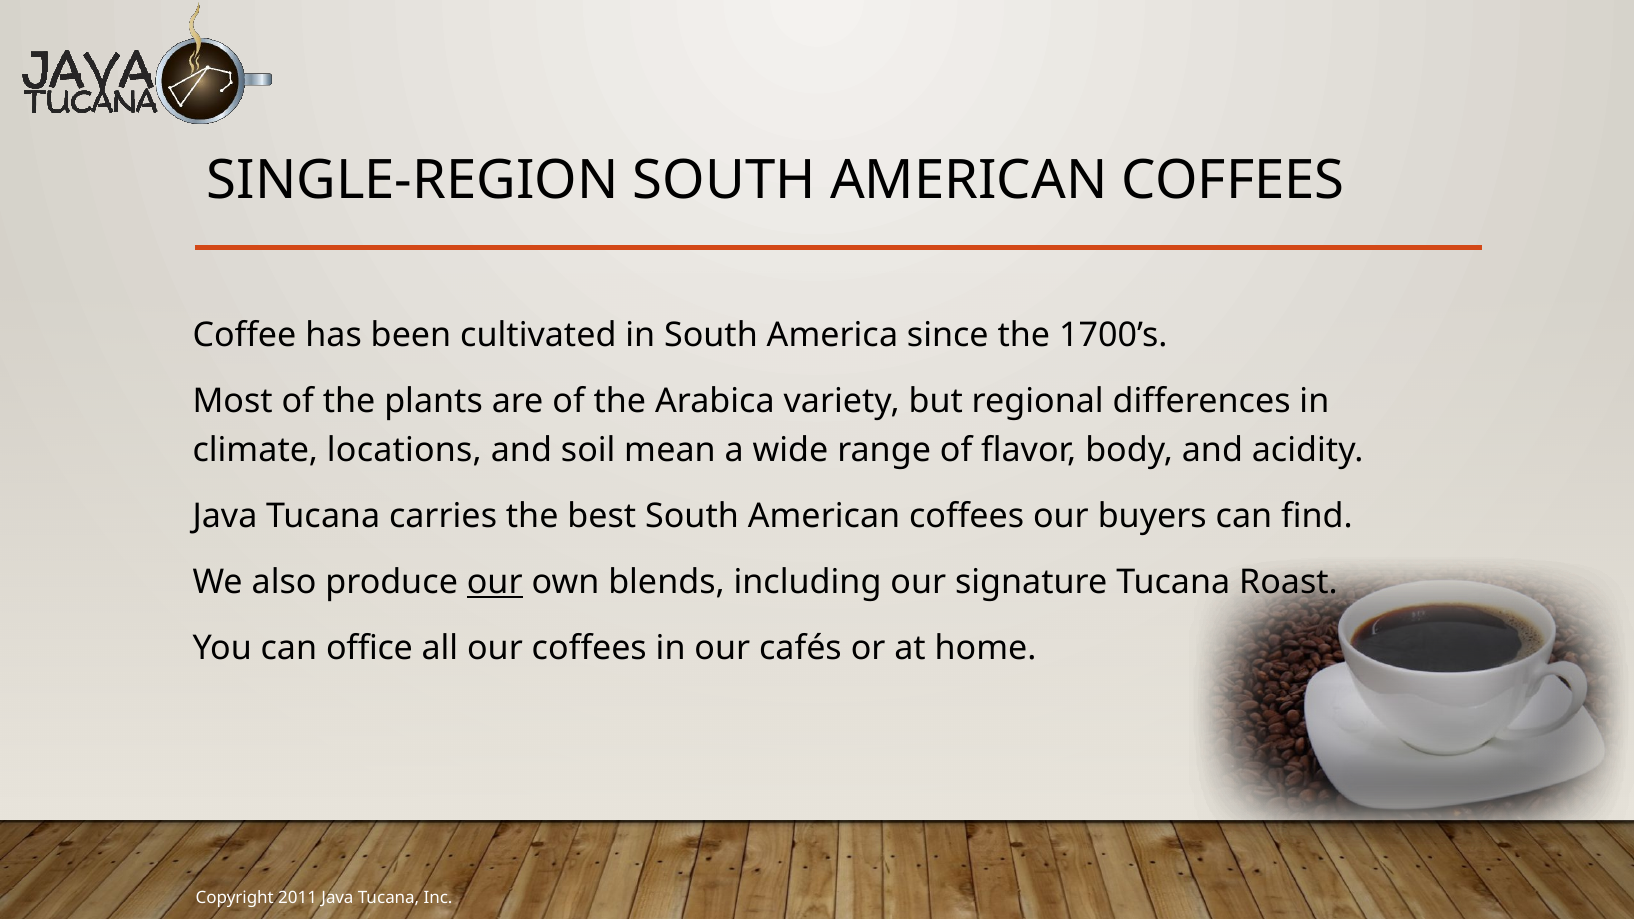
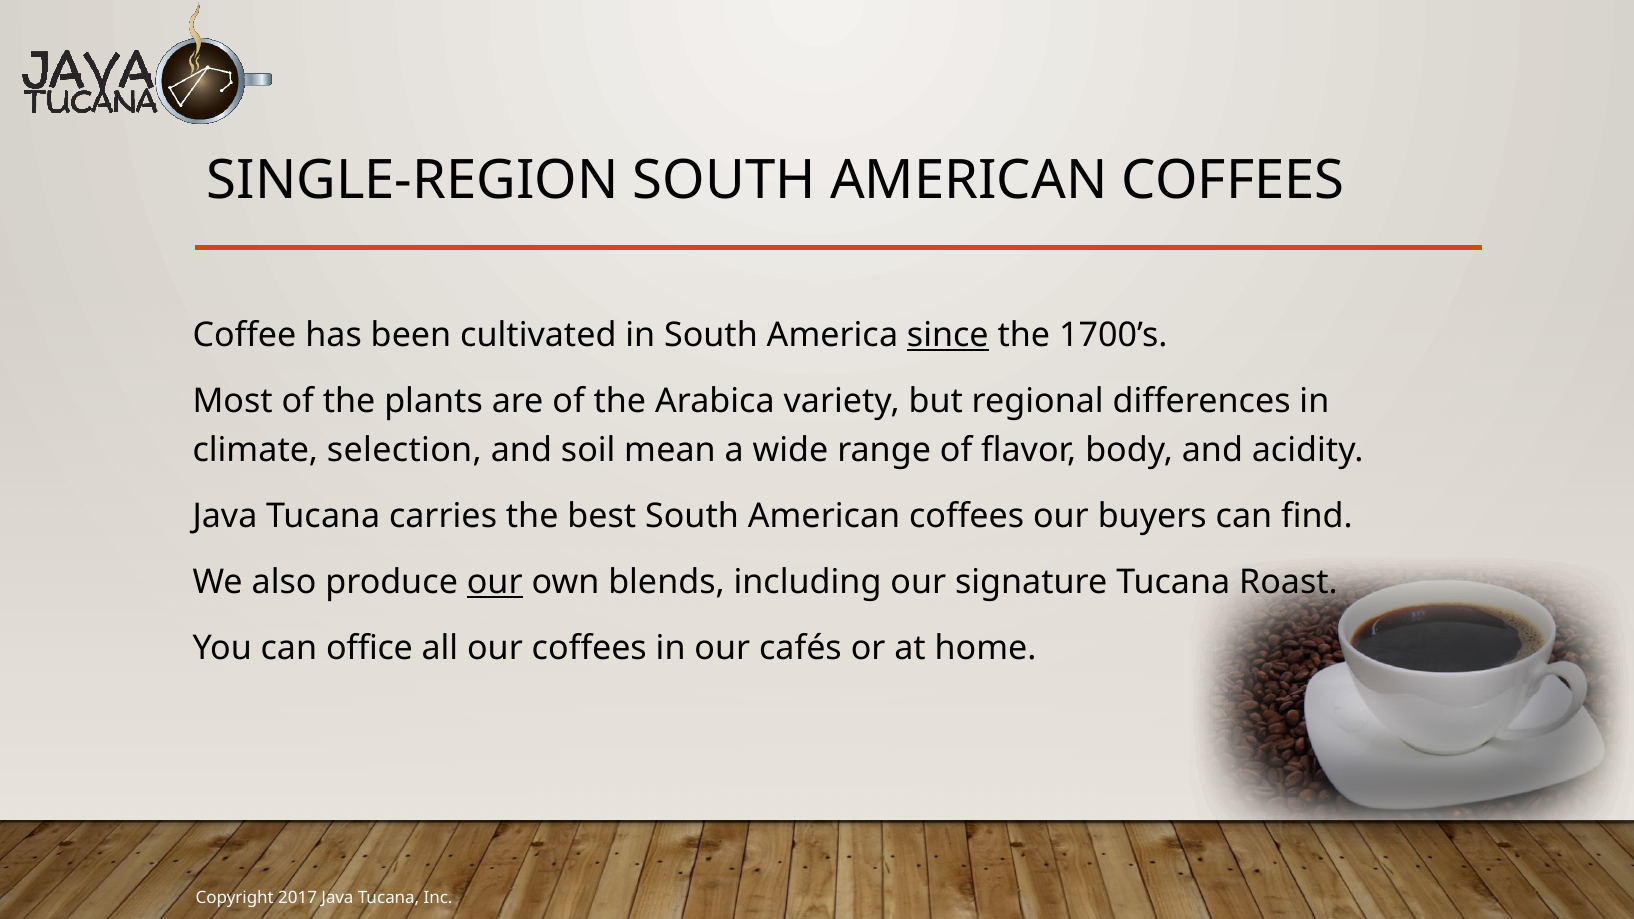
since underline: none -> present (948, 335)
locations: locations -> selection (404, 450)
2011: 2011 -> 2017 (298, 898)
